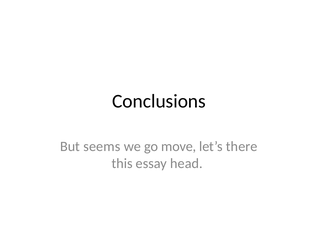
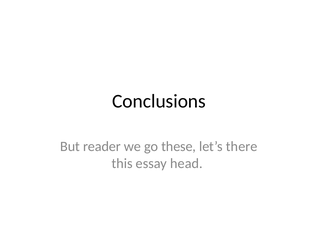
seems: seems -> reader (102, 146)
move: move -> these (179, 146)
